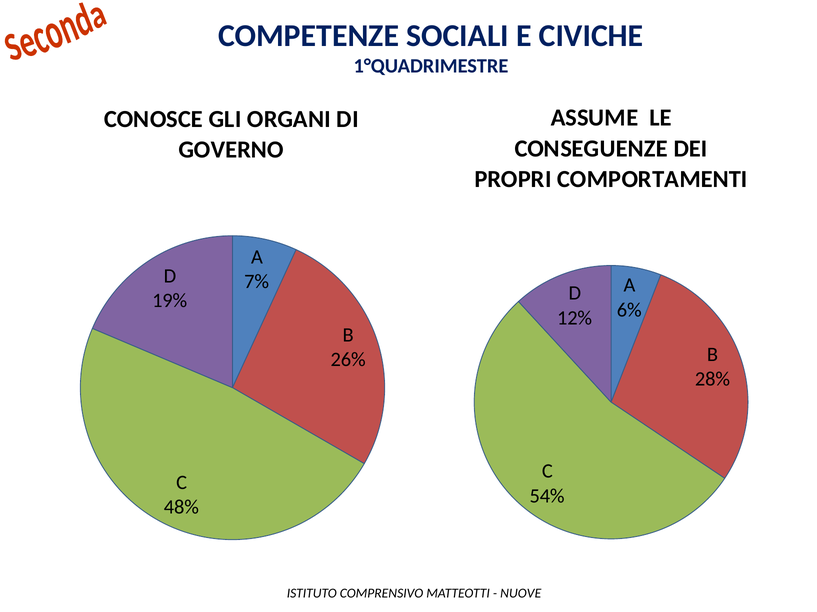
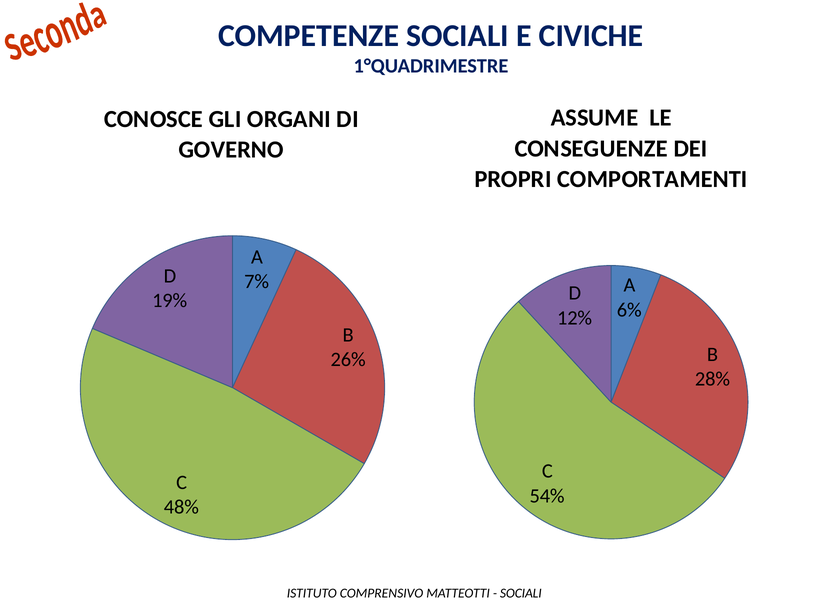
NUOVE: NUOVE -> SOCIALI (521, 594)
